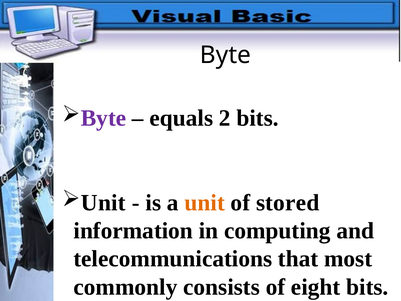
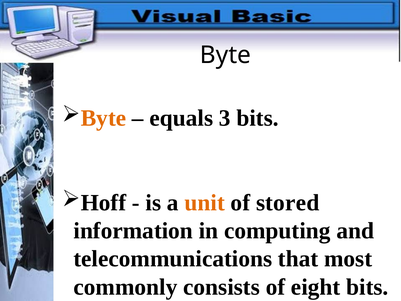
Byte colour: purple -> orange (103, 118)
2: 2 -> 3 (225, 118)
Unit: Unit -> Hoff (103, 203)
